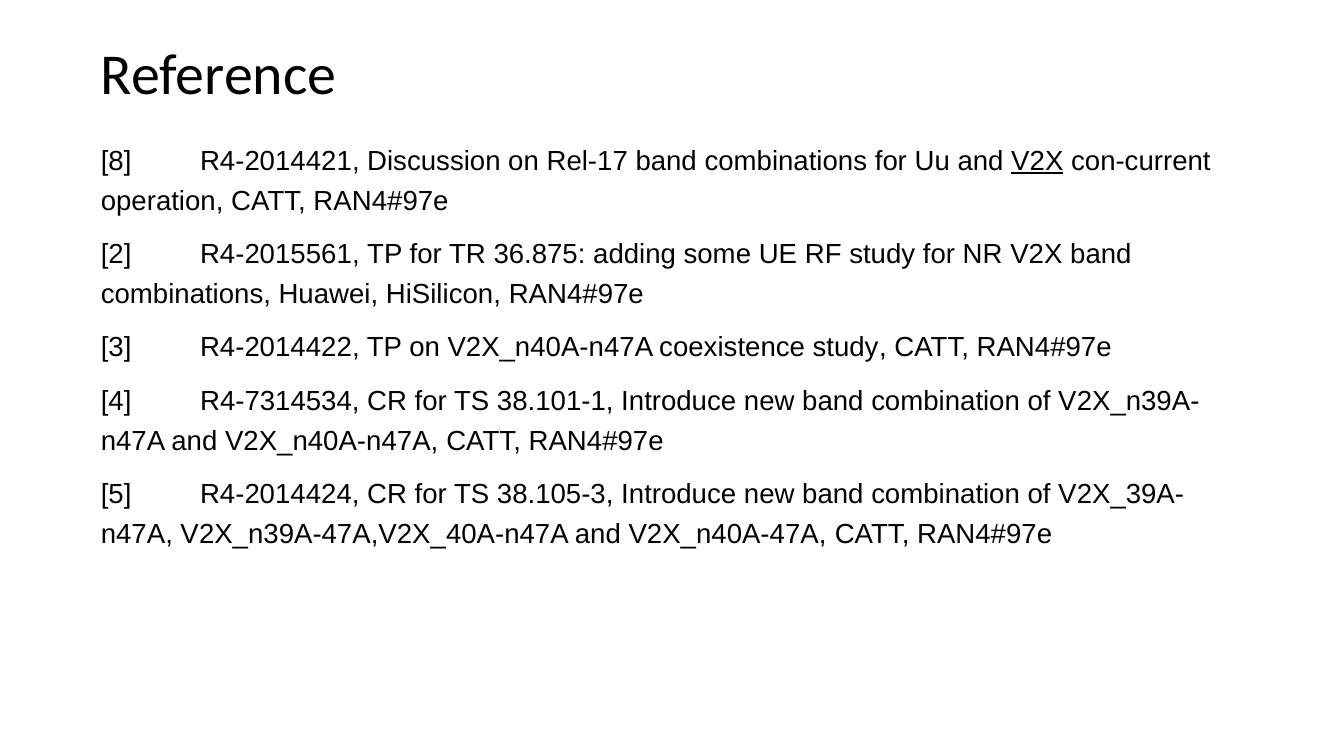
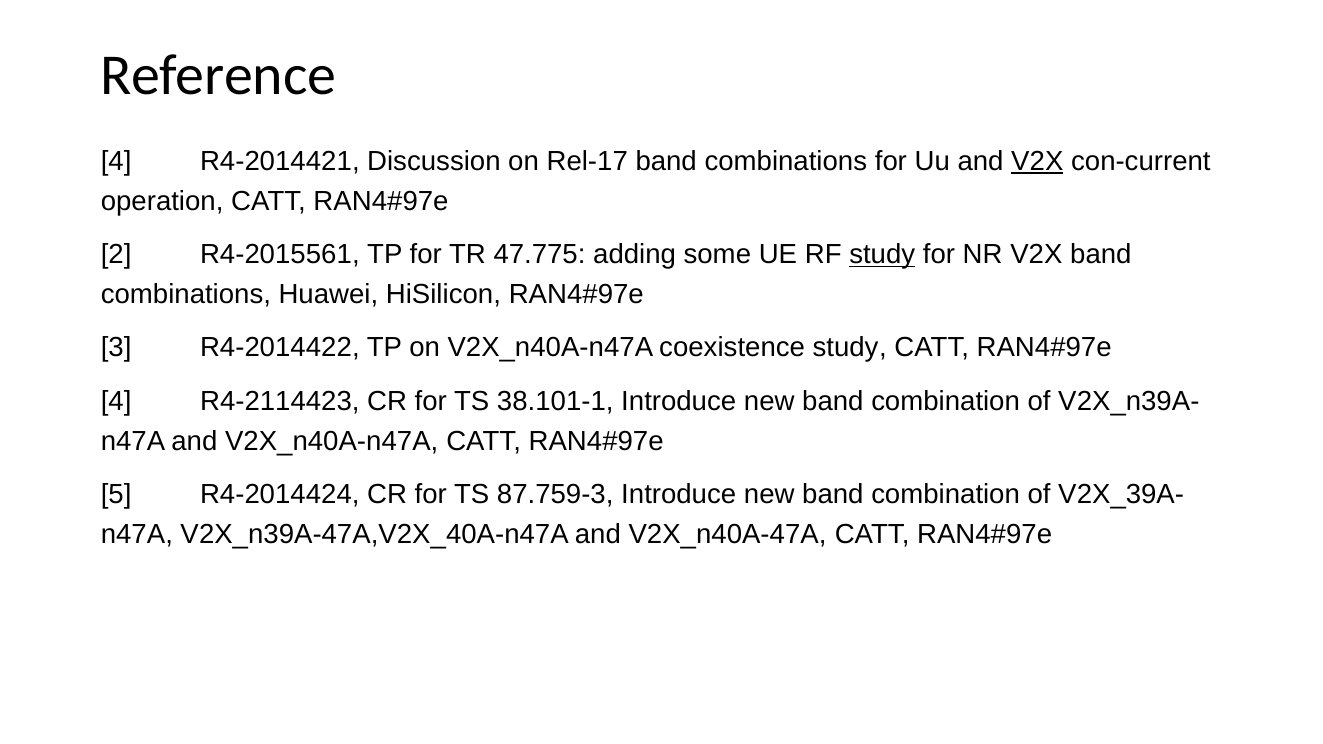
8: 8 -> 4 (116, 161)
36.875: 36.875 -> 47.775 (539, 255)
study underline: none -> present (882, 255)
R4-7314534: R4-7314534 -> R4-2114423 (280, 401)
38.105-3: 38.105-3 -> 87.759-3 (555, 495)
